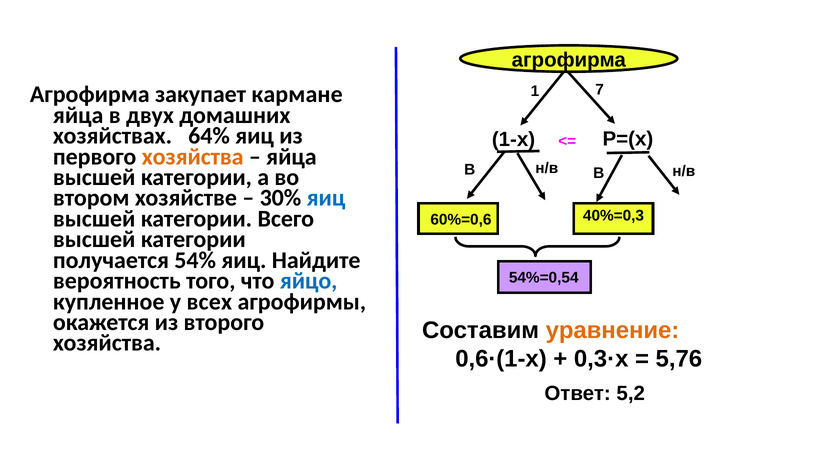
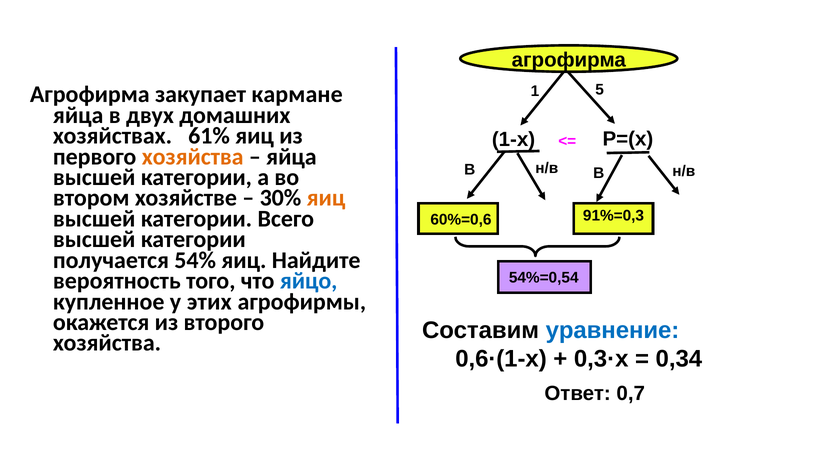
7: 7 -> 5 (600, 90)
64%: 64% -> 61% (209, 136)
яиц colour: blue -> orange (326, 198)
40%=0,3: 40%=0,3 -> 91%=0,3 (614, 216)
всех: всех -> этих (209, 301)
уравнение colour: orange -> blue (612, 330)
5,76: 5,76 -> 0,34 (679, 359)
5,2: 5,2 -> 0,7 (631, 393)
